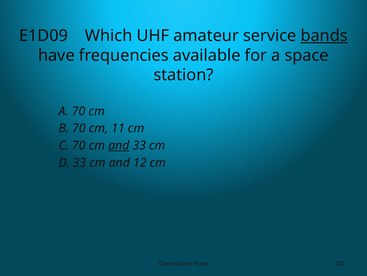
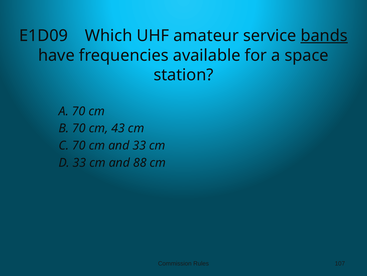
11: 11 -> 43 (118, 128)
and underline: present -> none (119, 145)
12: 12 -> 88 (140, 162)
